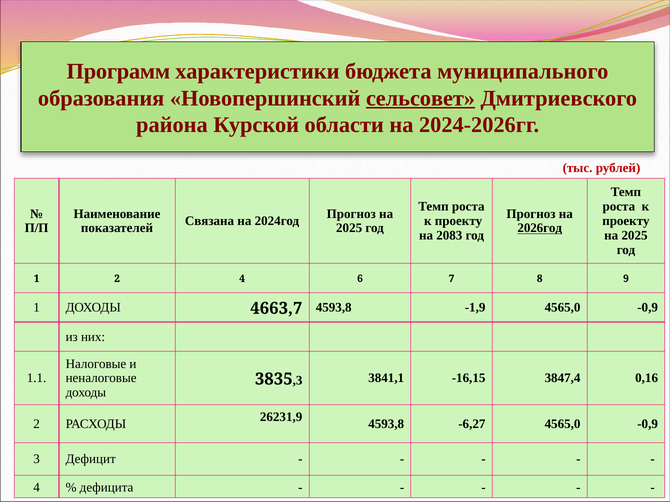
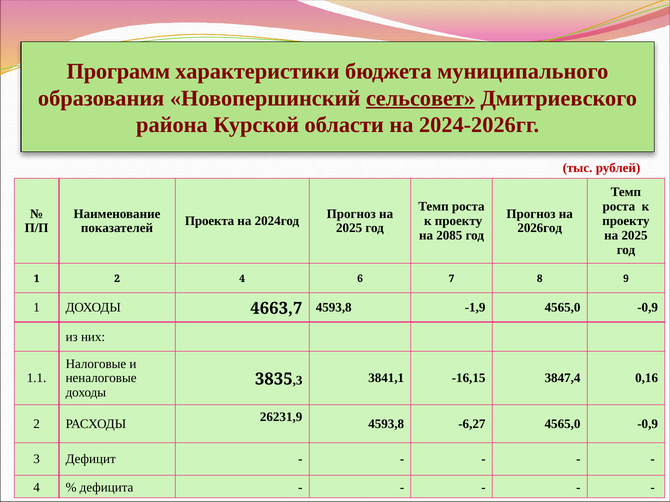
Связана: Связана -> Проекта (210, 221)
2026год underline: present -> none (540, 228)
2083: 2083 -> 2085 (449, 236)
